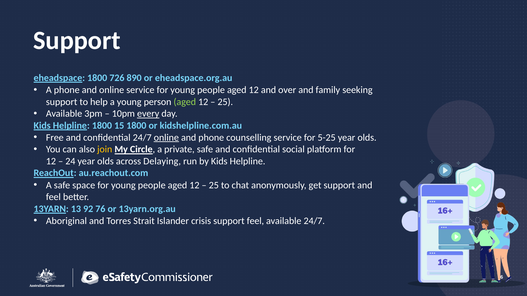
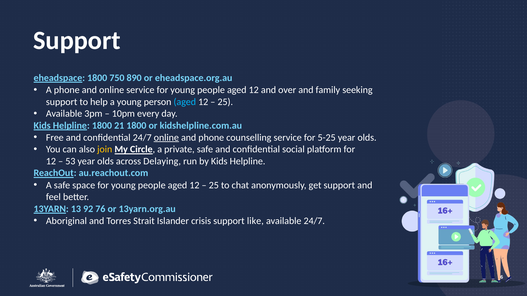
726: 726 -> 750 (117, 78)
aged colour: light green -> light blue (185, 102)
every underline: present -> none (148, 114)
15: 15 -> 21 (119, 126)
24: 24 -> 53 (70, 161)
support feel: feel -> like (255, 221)
